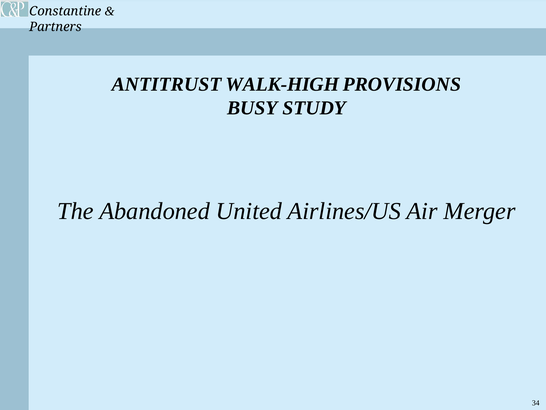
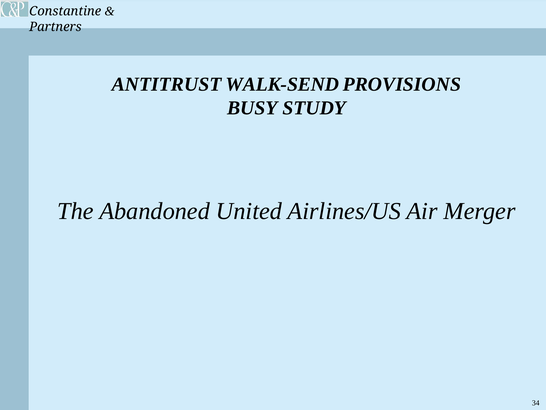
WALK-HIGH: WALK-HIGH -> WALK-SEND (282, 84)
